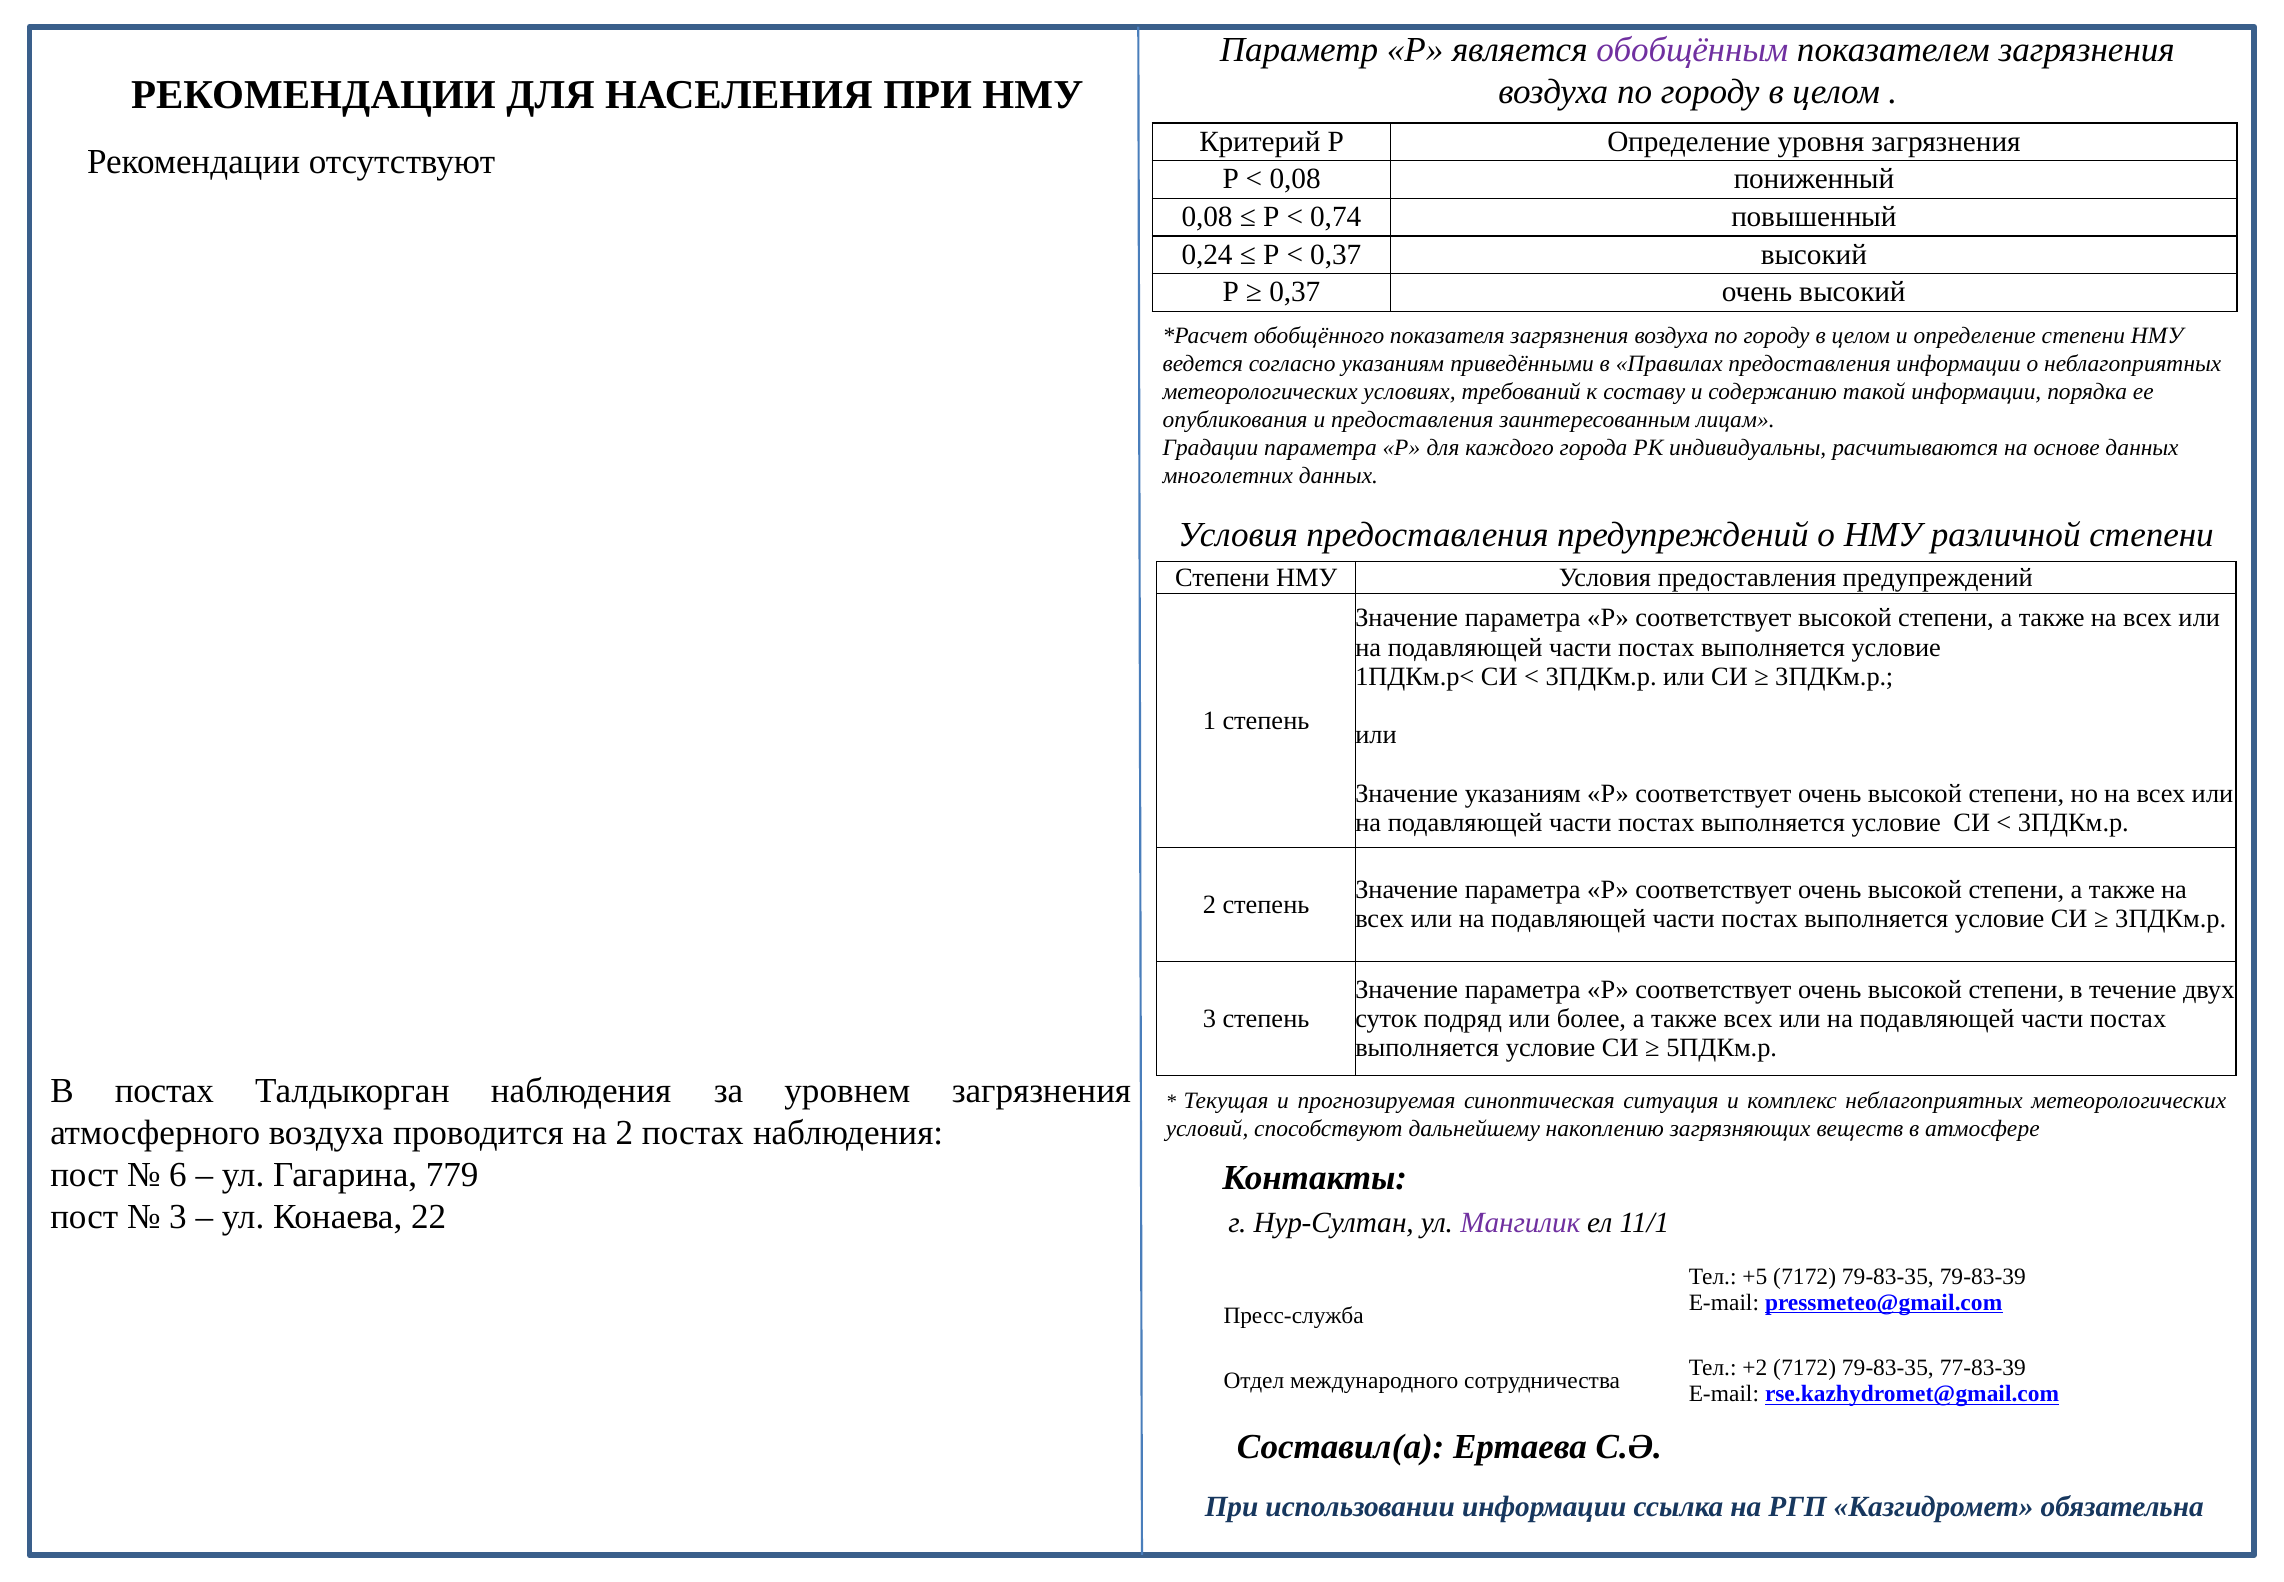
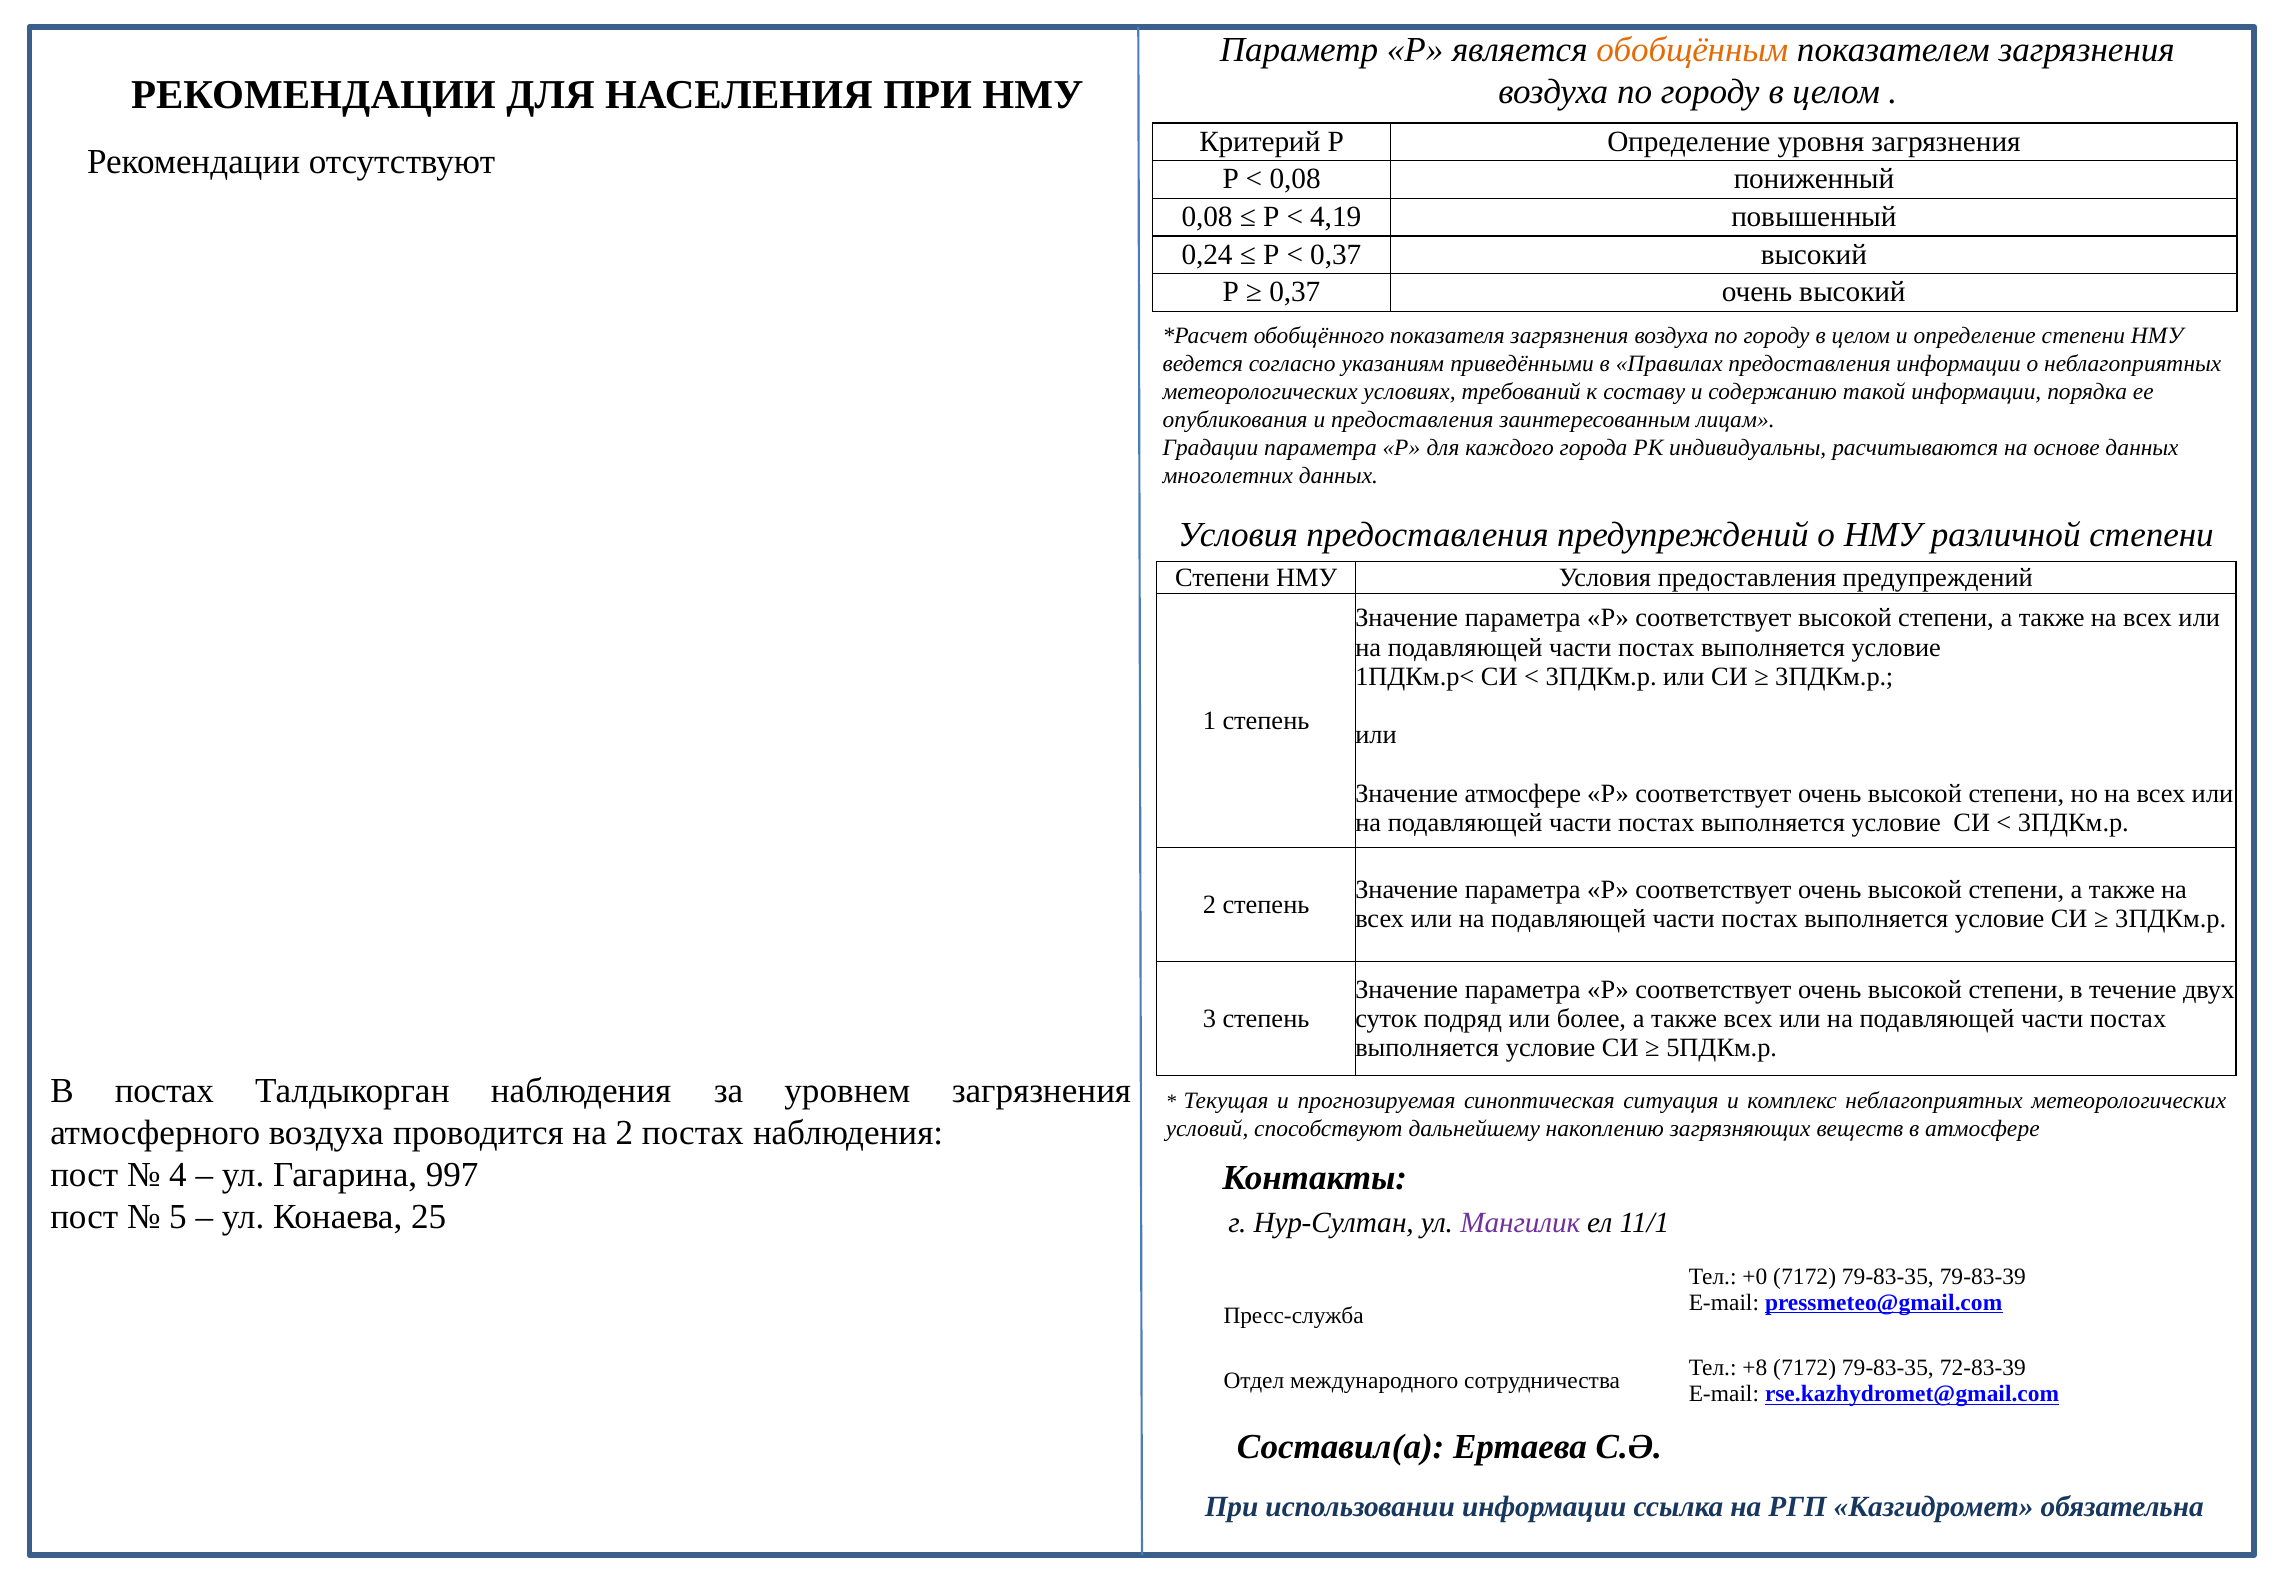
обобщённым colour: purple -> orange (1692, 50)
0,74: 0,74 -> 4,19 (1336, 217)
Значение указаниям: указаниям -> атмосфере (1523, 793)
6: 6 -> 4 (178, 1175)
779: 779 -> 997 (452, 1175)
3: 3 -> 5 (178, 1217)
22: 22 -> 25 (429, 1217)
+5: +5 -> +0 (1755, 1276)
+2: +2 -> +8 (1755, 1367)
77-83-39: 77-83-39 -> 72-83-39 (1983, 1367)
